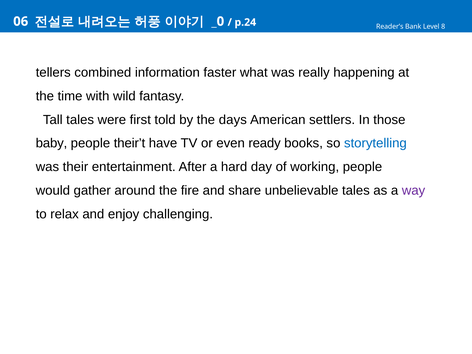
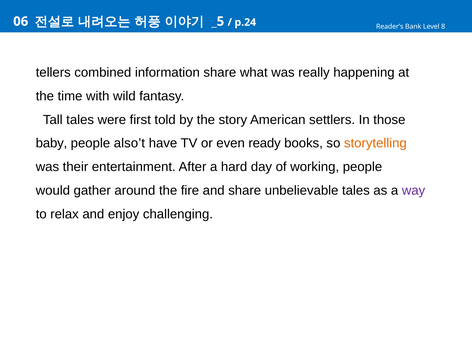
_0: _0 -> _5 (218, 21)
information faster: faster -> share (220, 72)
days: days -> story (233, 120)
their’t: their’t -> also’t (129, 143)
storytelling colour: blue -> orange (375, 143)
